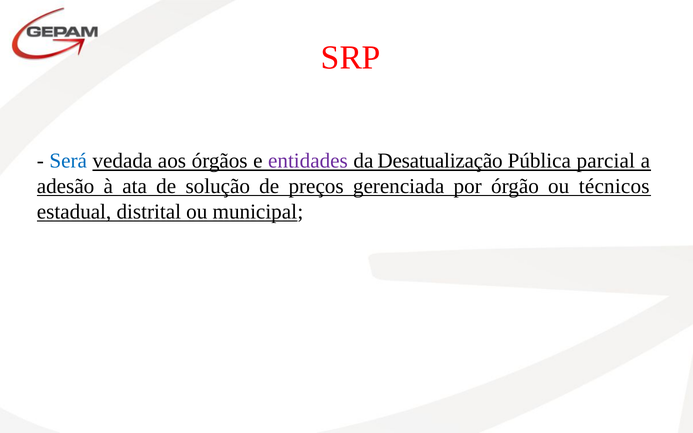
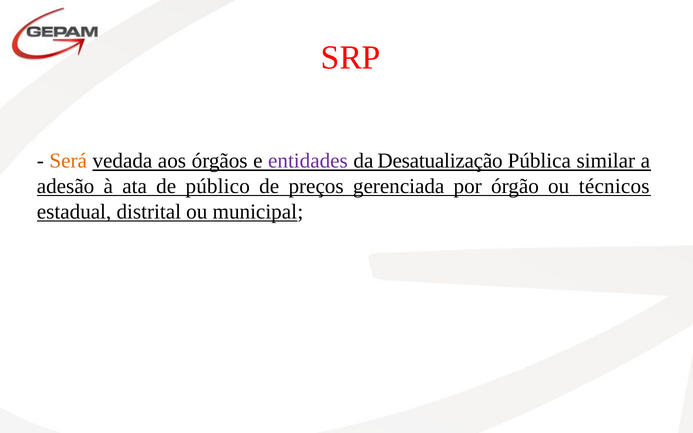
Será colour: blue -> orange (68, 161)
parcial: parcial -> similar (606, 161)
solução: solução -> público (218, 186)
